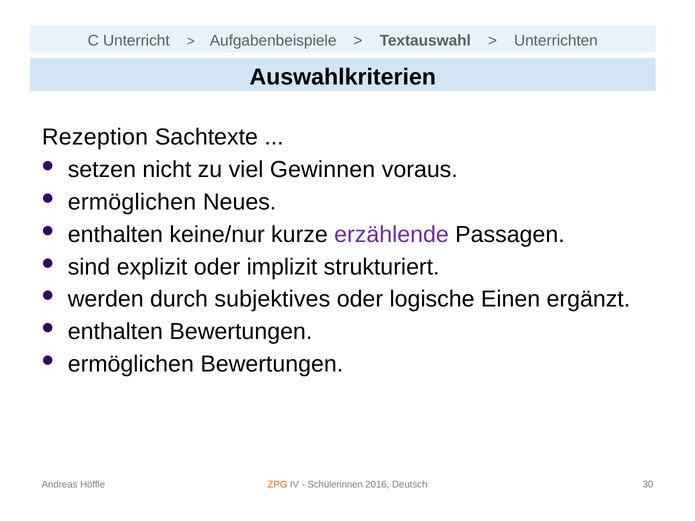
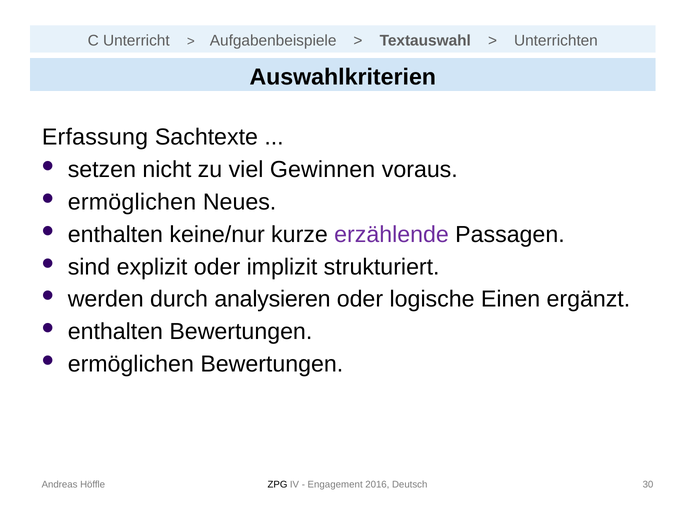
Rezeption: Rezeption -> Erfassung (95, 137)
subjektives: subjektives -> analysieren (273, 299)
ZPG colour: orange -> black (278, 485)
Schülerinnen: Schülerinnen -> Engagement (335, 485)
